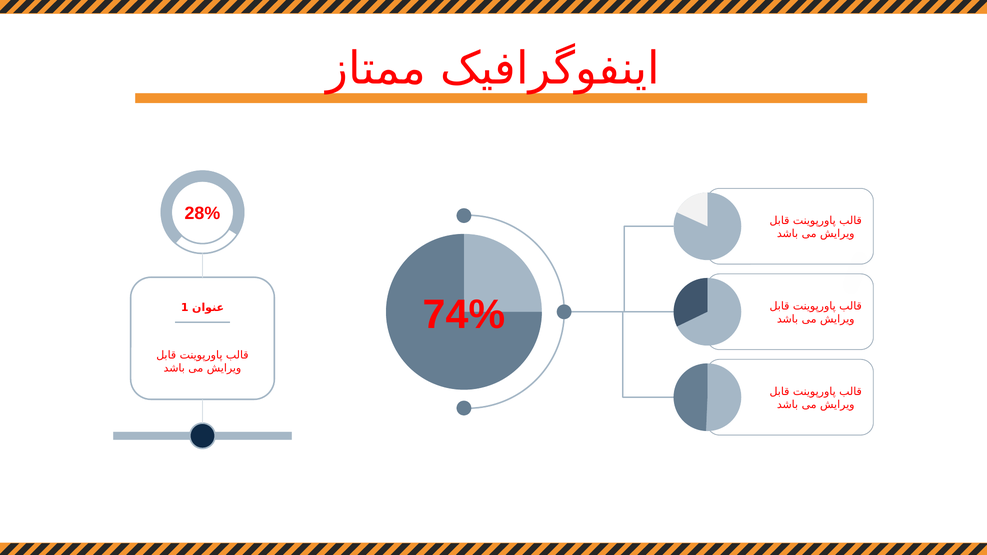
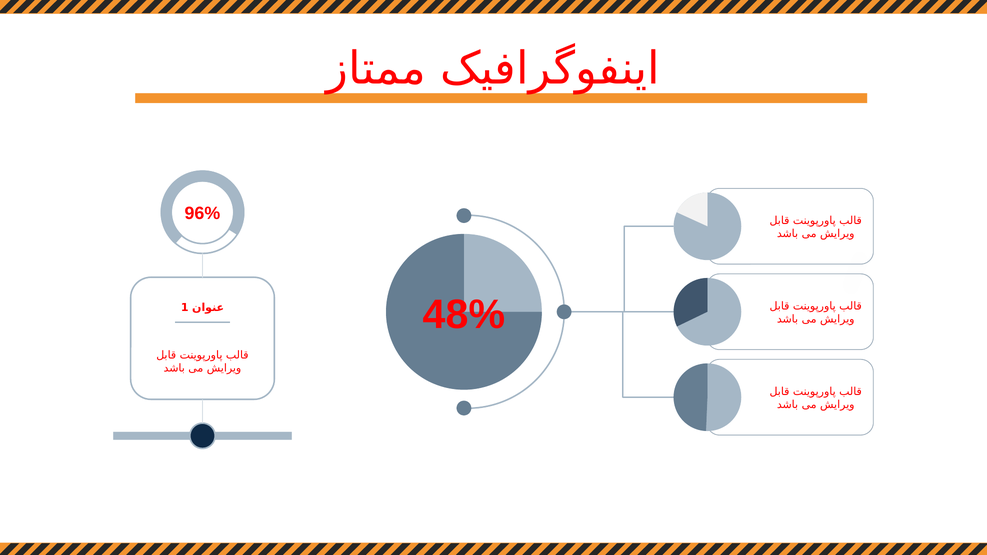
28%: 28% -> 96% (202, 214)
74%: 74% -> 48% (464, 315)
